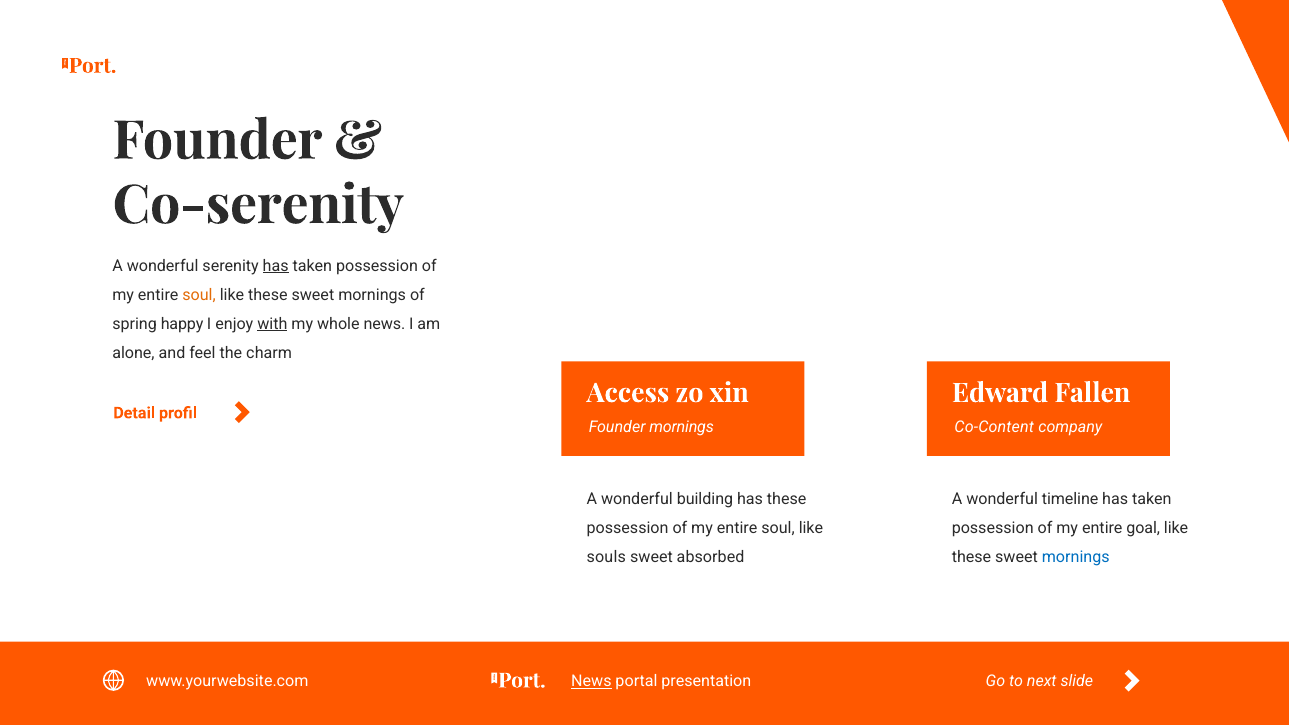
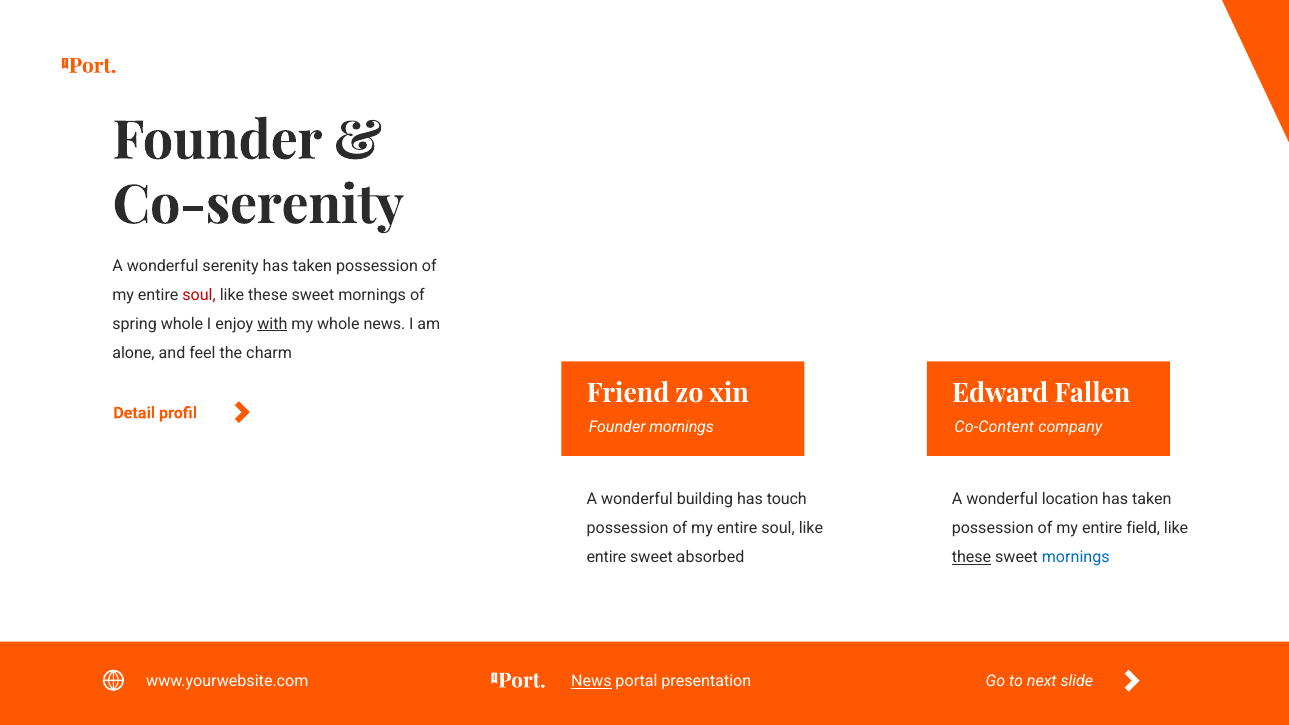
has underline: present -> none (276, 266)
soul colour: orange -> red (199, 295)
spring happy: happy -> whole (182, 324)
Access: Access -> Friend (628, 393)
has these: these -> touch (787, 500)
timeline: timeline -> location (1070, 500)
goal: goal -> field (1143, 529)
souls: souls -> entire (606, 558)
these underline: none -> present (972, 558)
